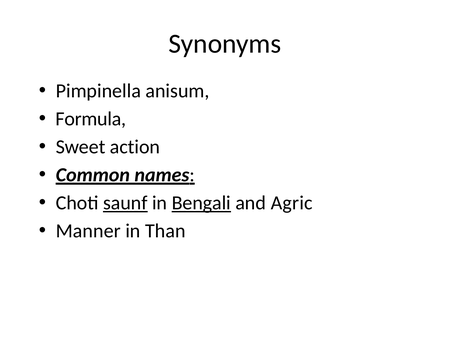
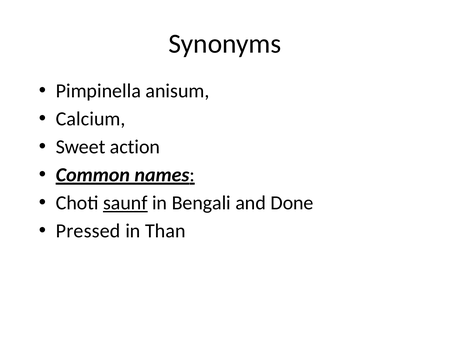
Formula: Formula -> Calcium (91, 119)
Bengali underline: present -> none (201, 203)
Agric: Agric -> Done (292, 203)
Manner: Manner -> Pressed (88, 231)
